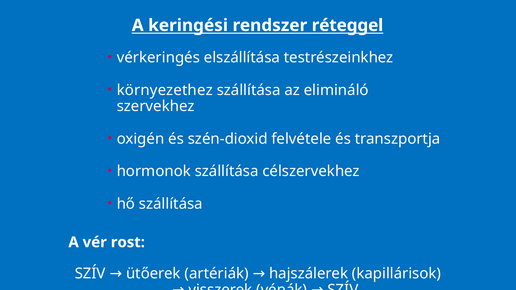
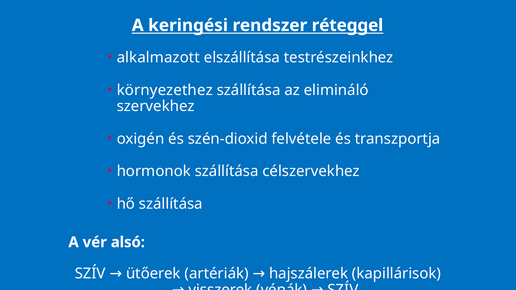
vérkeringés: vérkeringés -> alkalmazott (158, 58)
rost: rost -> alsó (128, 242)
